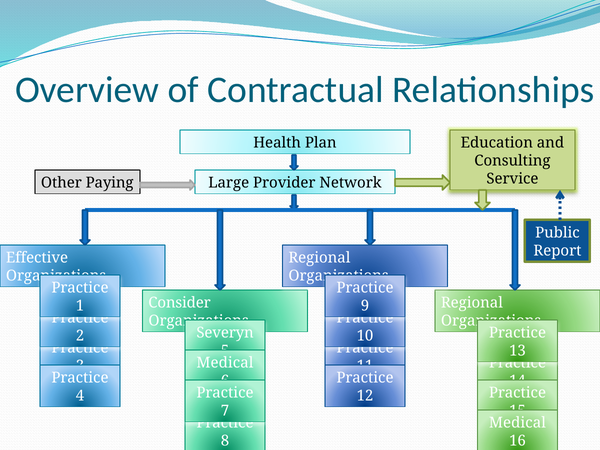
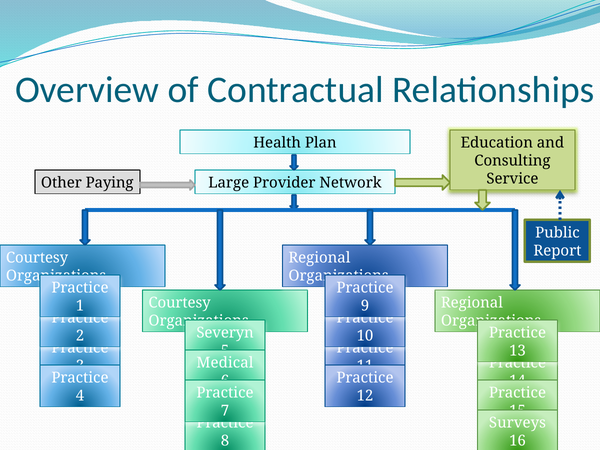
Effective: Effective -> Courtesy (37, 258)
Consider: Consider -> Courtesy (180, 303)
Medical: Medical -> Surveys (517, 423)
